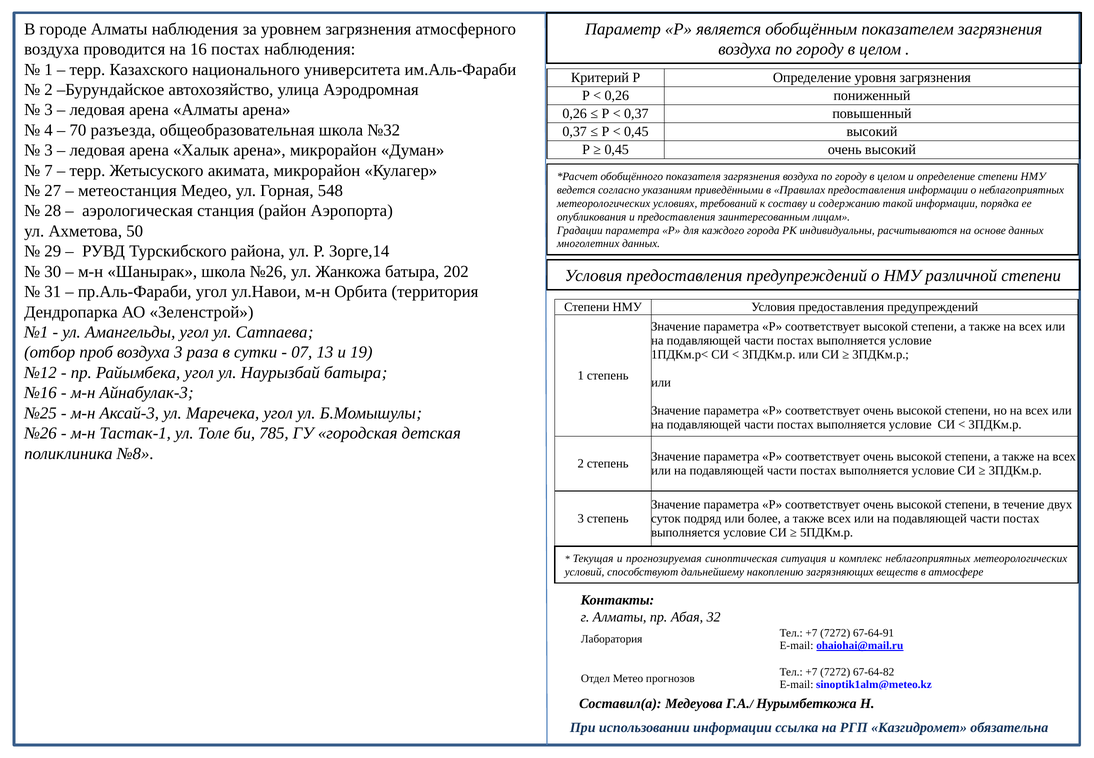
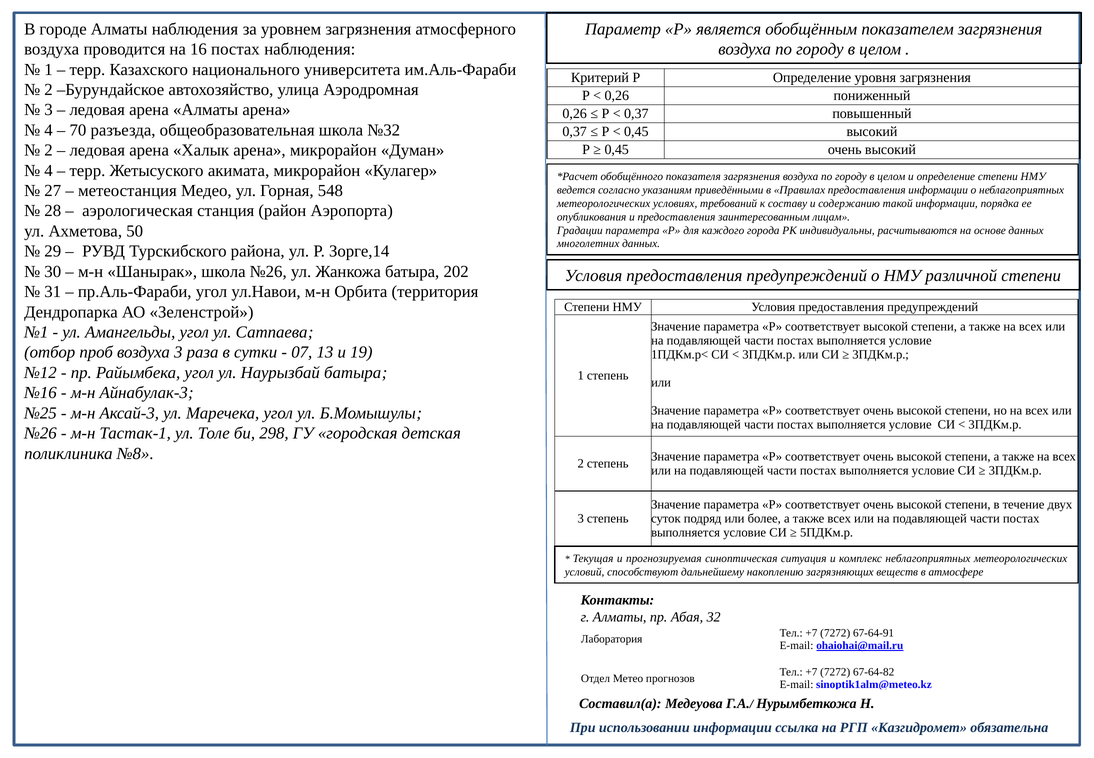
3: 3 -> 2 (49, 150)
7: 7 -> 4 (49, 170)
785: 785 -> 298 (274, 433)
